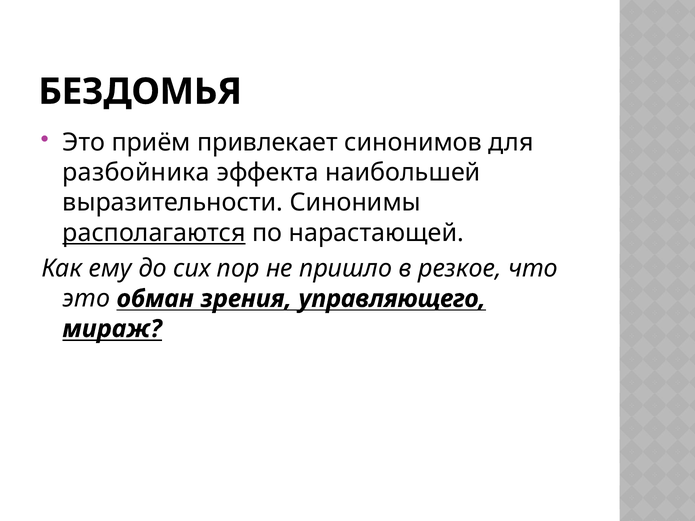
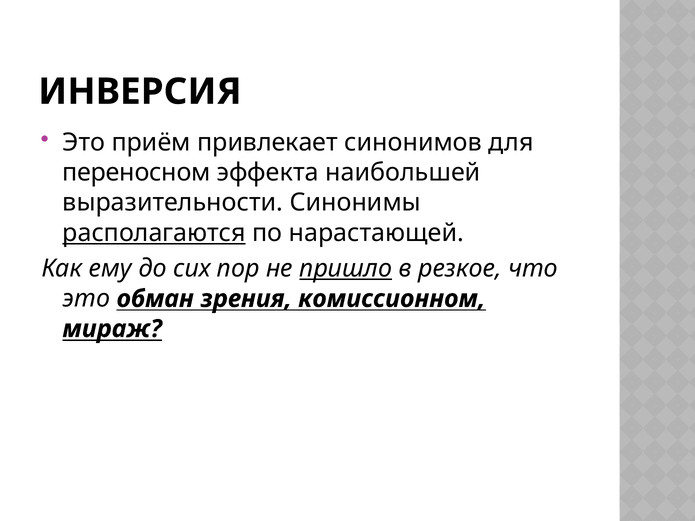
БЕЗДОМЬЯ: БЕЗДОМЬЯ -> ИНВЕРСИЯ (140, 92)
разбойника: разбойника -> переносном (136, 173)
пришло underline: none -> present (346, 269)
управляющего: управляющего -> комиссионном (392, 299)
